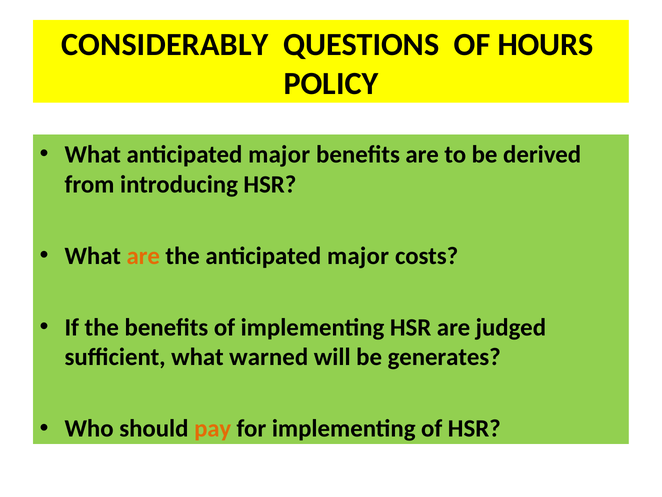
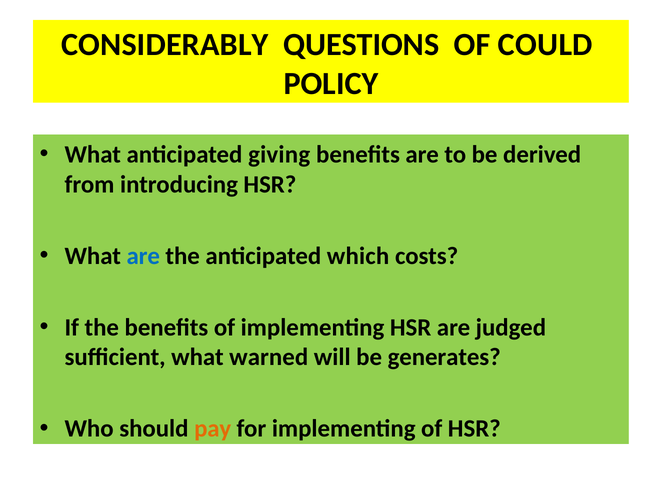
HOURS: HOURS -> COULD (545, 45)
What anticipated major: major -> giving (279, 154)
are colour: orange -> blue (143, 256)
the anticipated major: major -> which (358, 256)
